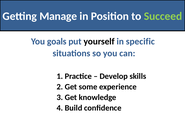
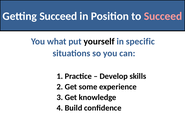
Getting Manage: Manage -> Succeed (58, 16)
Succeed colour: light green -> pink (163, 16)
goals: goals -> what (57, 41)
